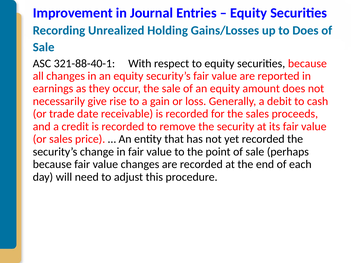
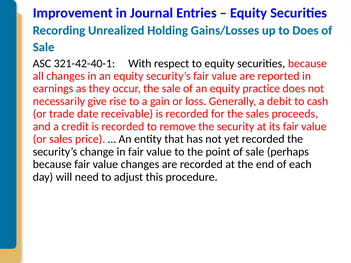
321-88-40-1: 321-88-40-1 -> 321-42-40-1 (84, 63)
amount: amount -> practice (261, 89)
